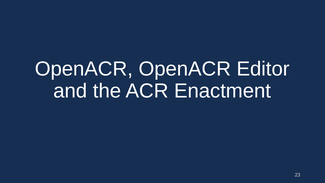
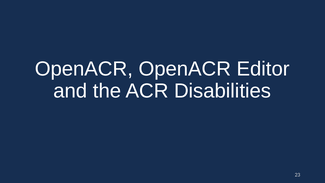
Enactment: Enactment -> Disabilities (223, 91)
